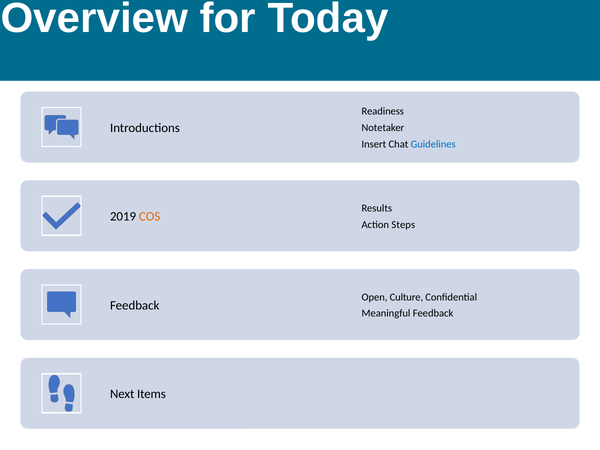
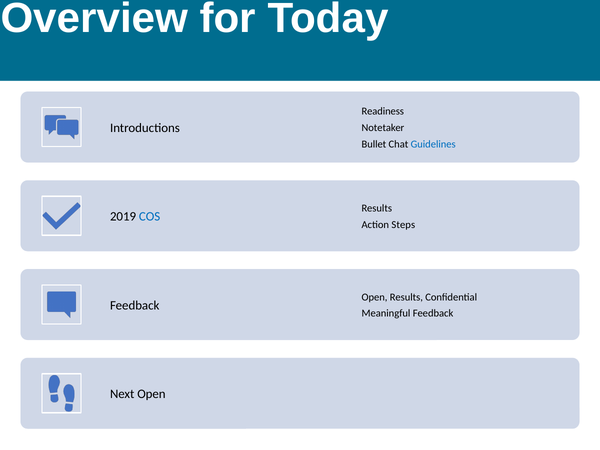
Insert: Insert -> Bullet (374, 144)
COS colour: orange -> blue (150, 217)
Open Culture: Culture -> Results (406, 297)
Next Items: Items -> Open (151, 394)
